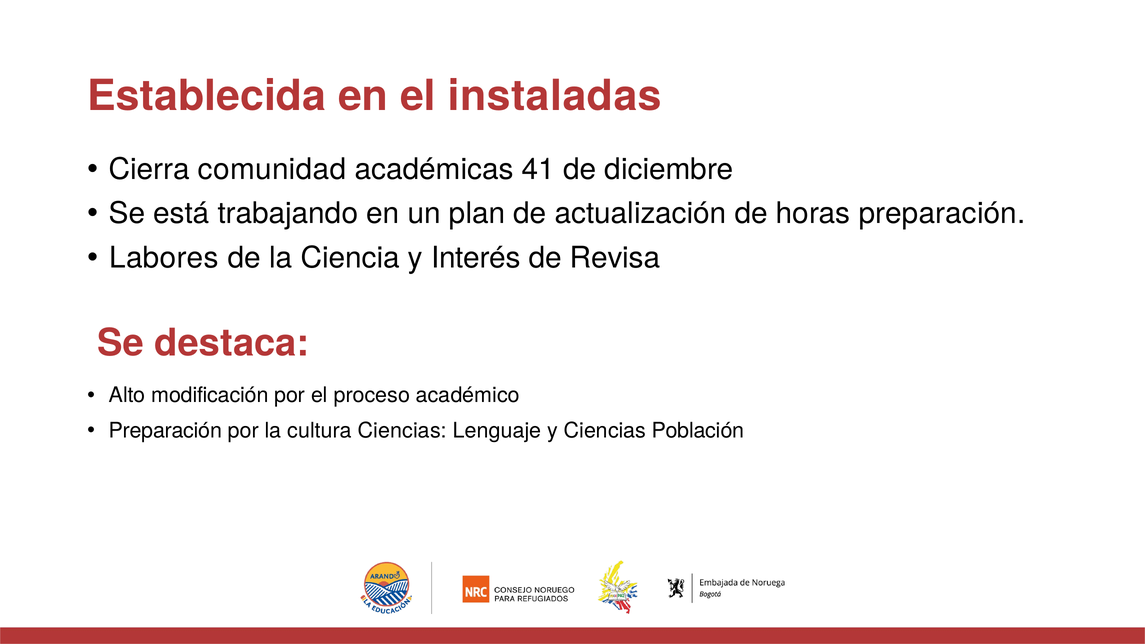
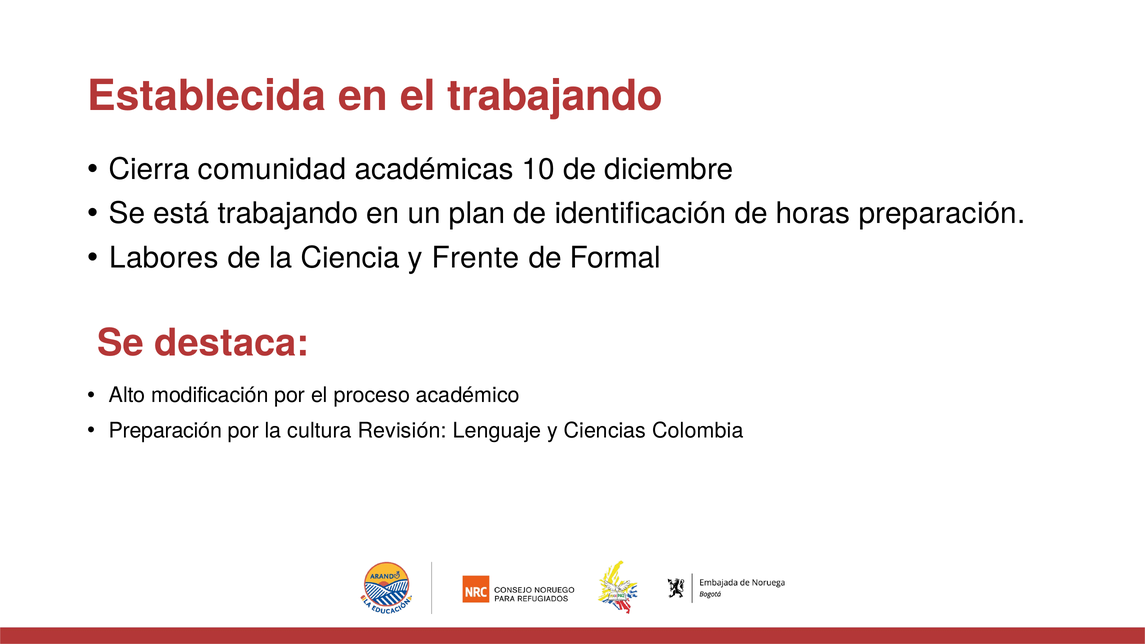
el instaladas: instaladas -> trabajando (555, 96)
41: 41 -> 10 (538, 169)
actualización: actualización -> identificación (641, 214)
Interés: Interés -> Frente (476, 258)
Revisa: Revisa -> Formal (615, 258)
cultura Ciencias: Ciencias -> Revisión (402, 430)
Población: Población -> Colombia (698, 430)
